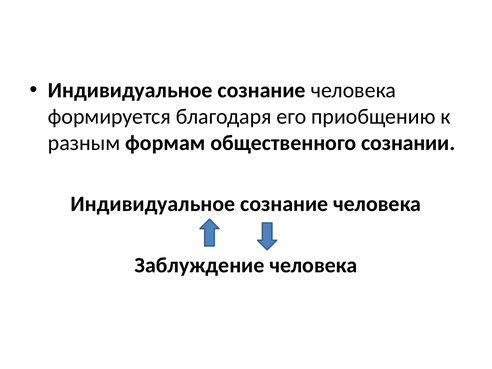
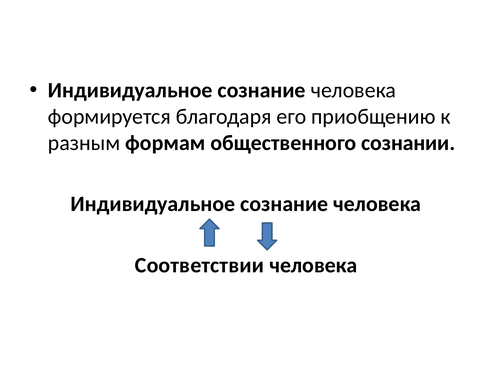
Заблуждение: Заблуждение -> Соответствии (199, 265)
